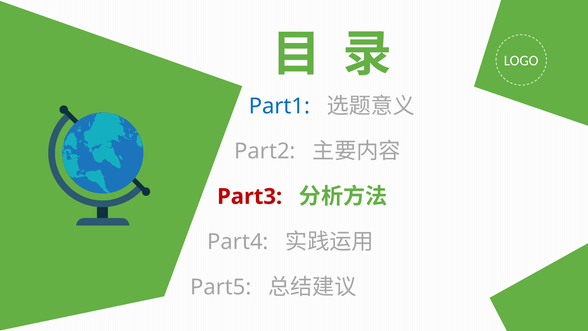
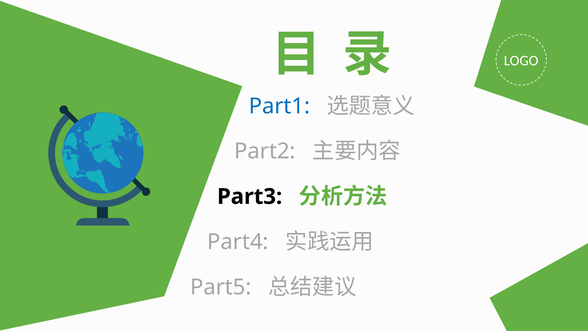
Part3 colour: red -> black (250, 196)
